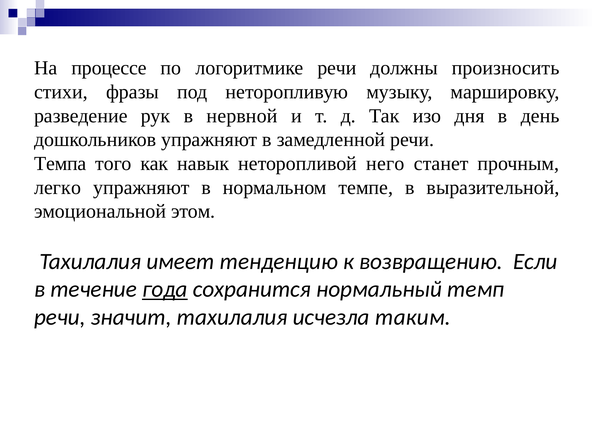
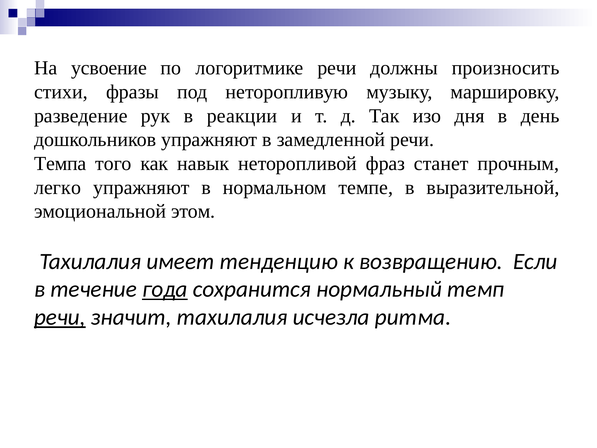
процессе: процессе -> усвоение (109, 68)
нервной: нервной -> реакции (242, 116)
него: него -> фраз (386, 164)
речи underline: none -> present (60, 317)
таким: таким -> ритма (413, 317)
